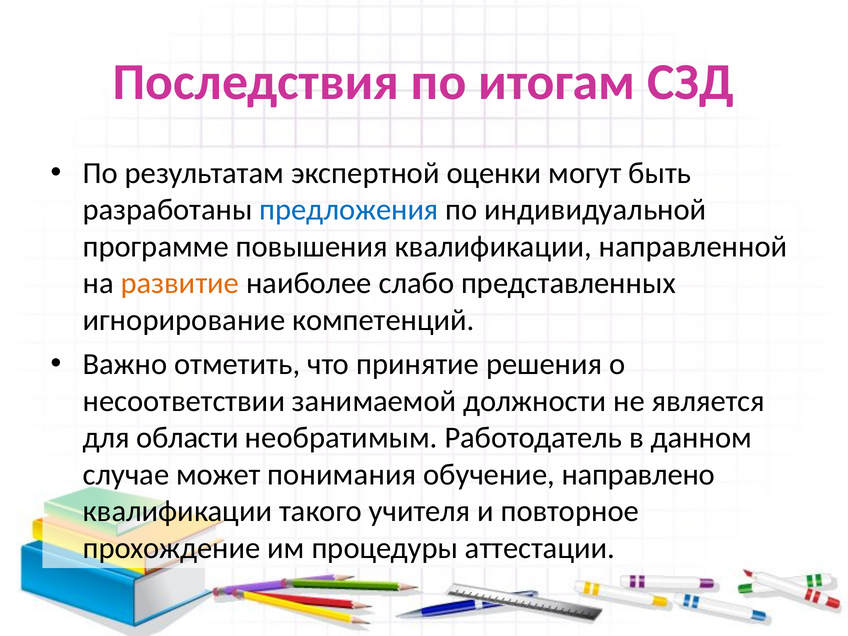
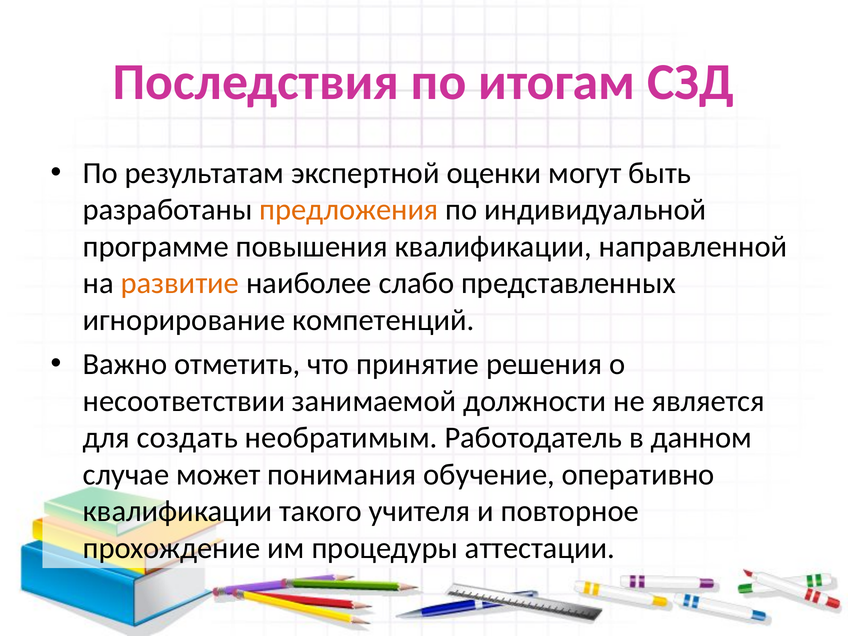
предложения colour: blue -> orange (349, 210)
области: области -> создать (187, 438)
направлено: направлено -> оперативно (638, 474)
